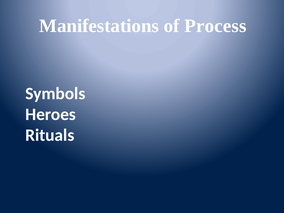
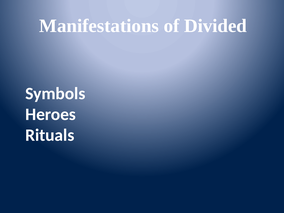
Process: Process -> Divided (216, 26)
